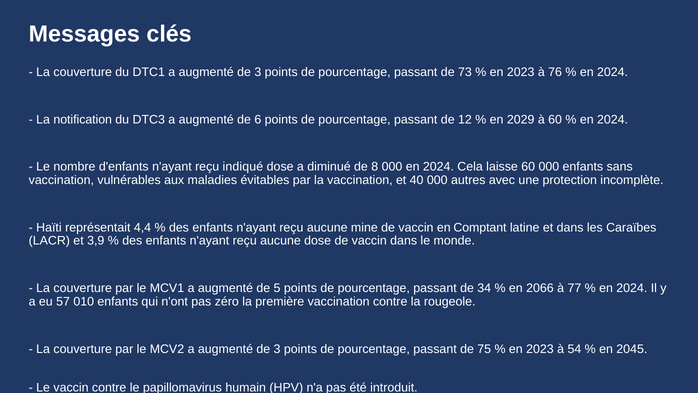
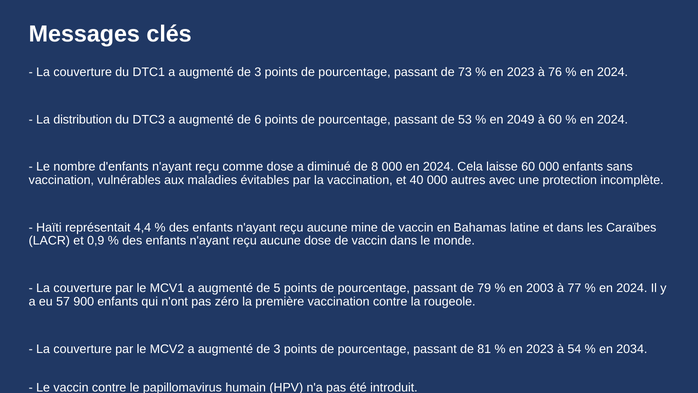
notification: notification -> distribution (83, 119)
12: 12 -> 53 (465, 119)
2029: 2029 -> 2049 (521, 119)
indiqué: indiqué -> comme (243, 167)
Comptant: Comptant -> Bahamas (480, 227)
3,9: 3,9 -> 0,9 (96, 241)
34: 34 -> 79 (484, 288)
2066: 2066 -> 2003 (540, 288)
010: 010 -> 900 (84, 301)
75: 75 -> 81 (484, 349)
2045: 2045 -> 2034 (632, 349)
